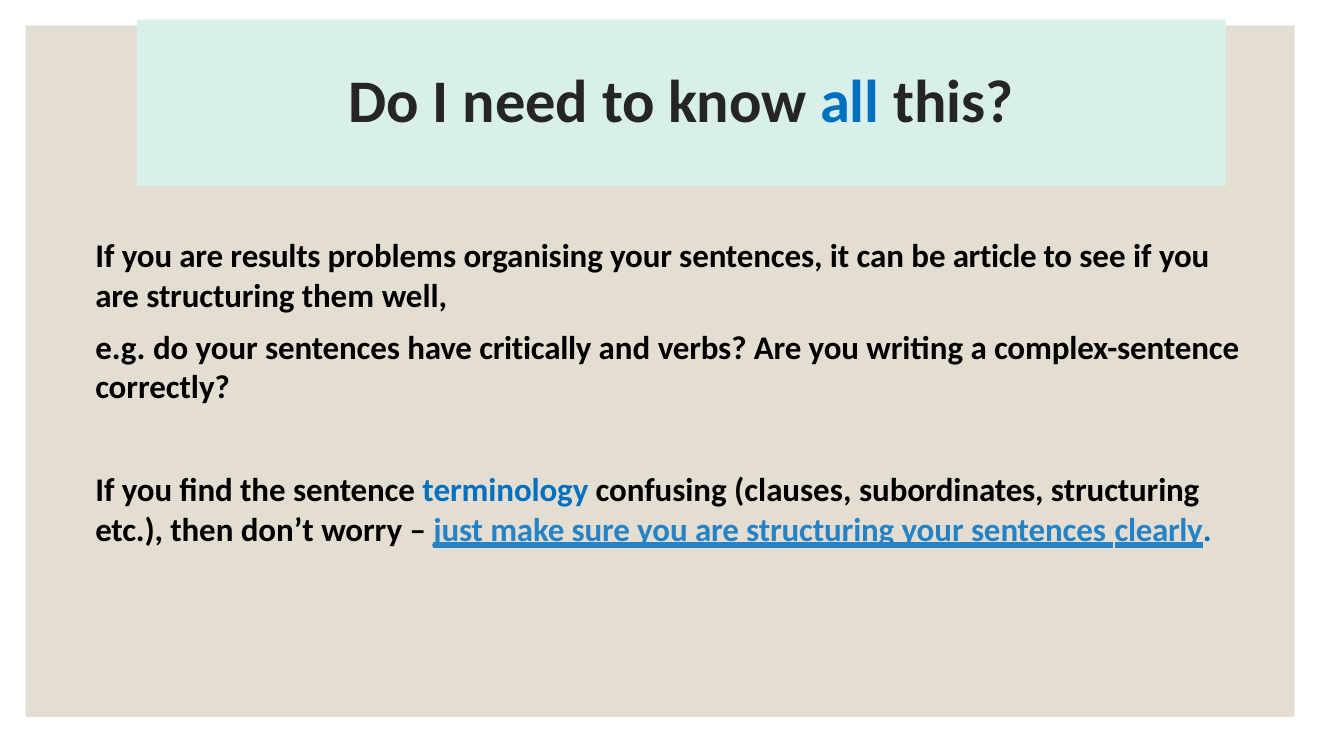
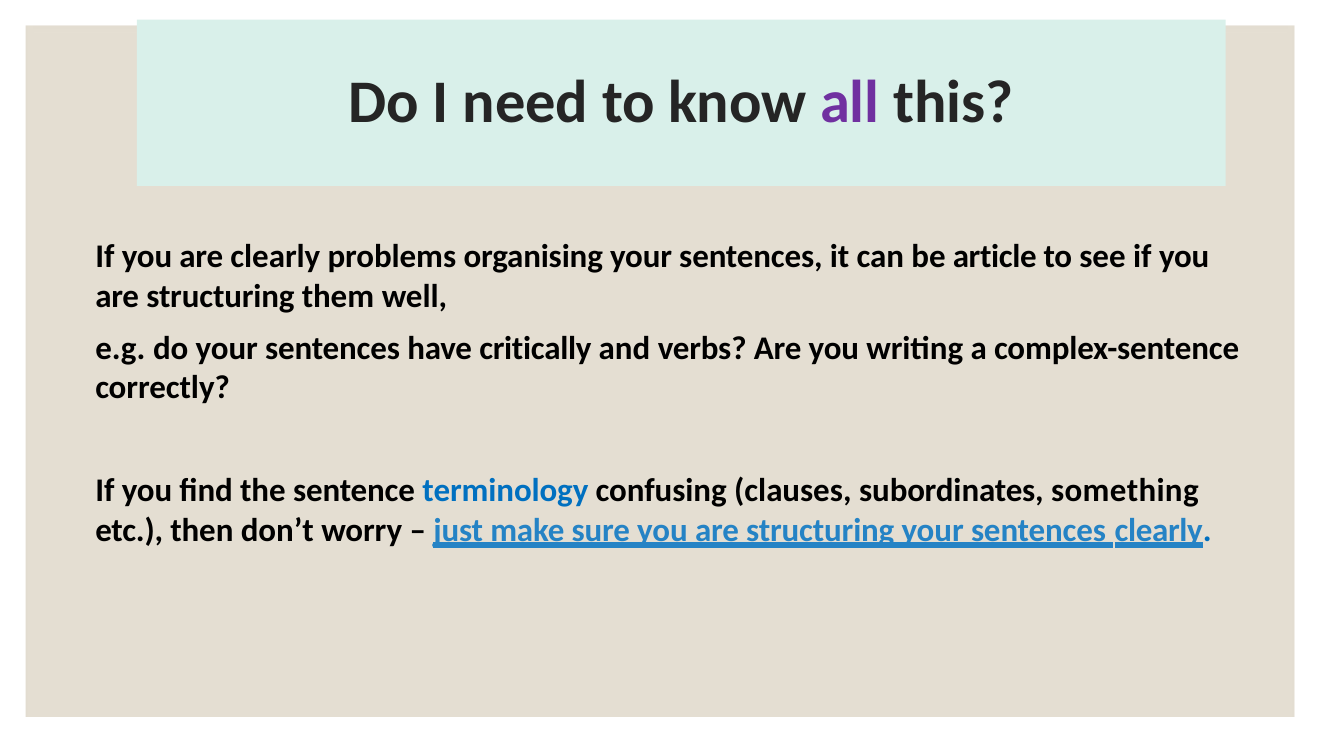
all colour: blue -> purple (850, 102)
are results: results -> clearly (275, 257)
subordinates structuring: structuring -> something (1125, 491)
